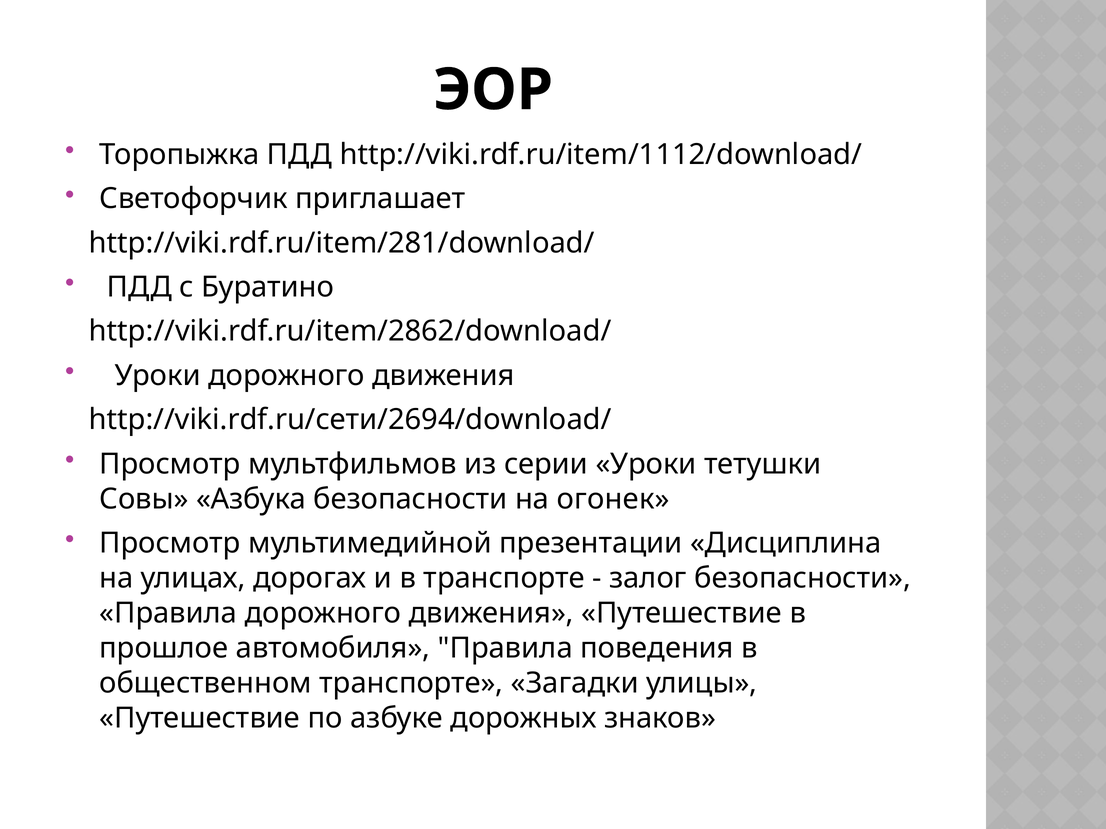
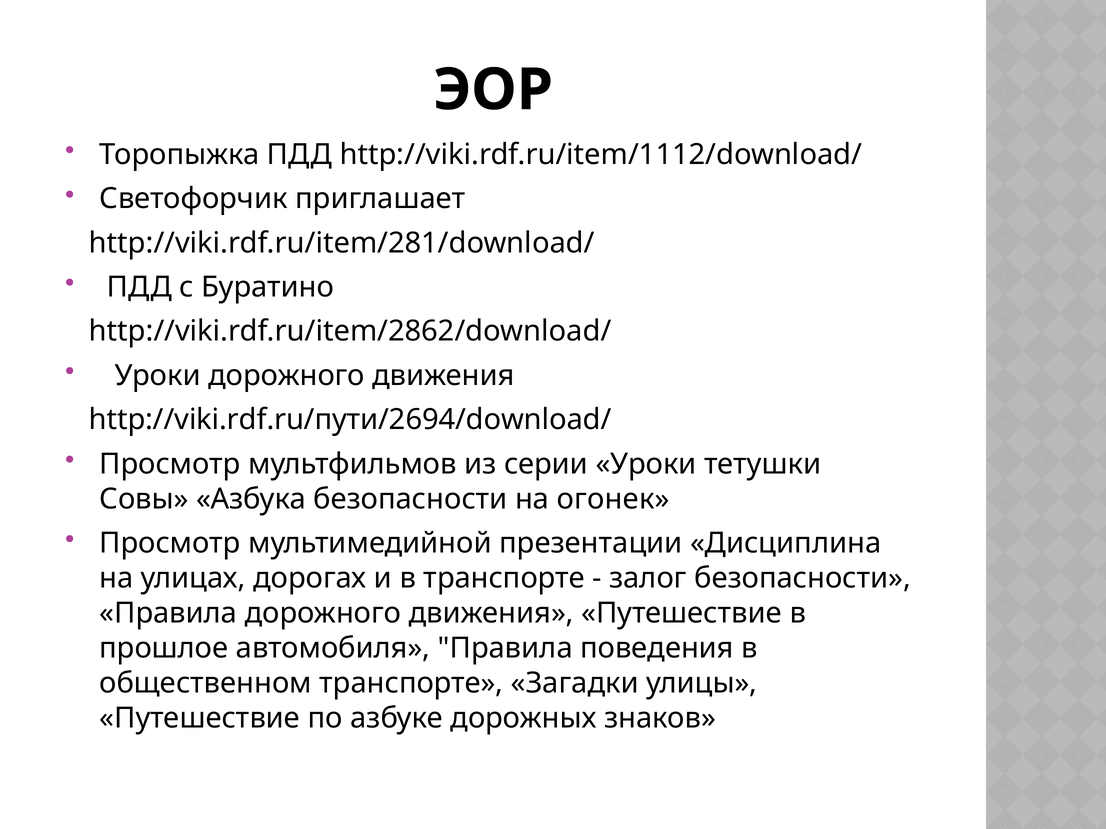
http://viki.rdf.ru/сети/2694/download/: http://viki.rdf.ru/сети/2694/download/ -> http://viki.rdf.ru/пути/2694/download/ (350, 420)
